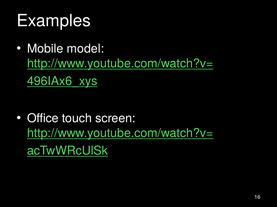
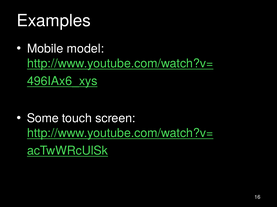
Office: Office -> Some (43, 119)
